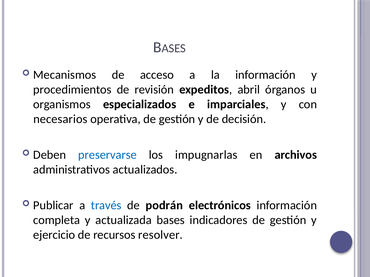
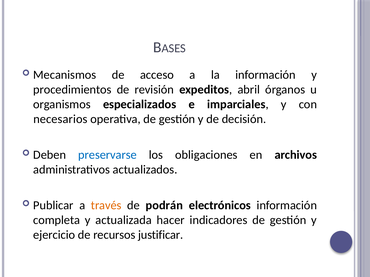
impugnarlas: impugnarlas -> obligaciones (206, 155)
través colour: blue -> orange (106, 206)
bases: bases -> hacer (171, 220)
resolver: resolver -> justificar (161, 235)
